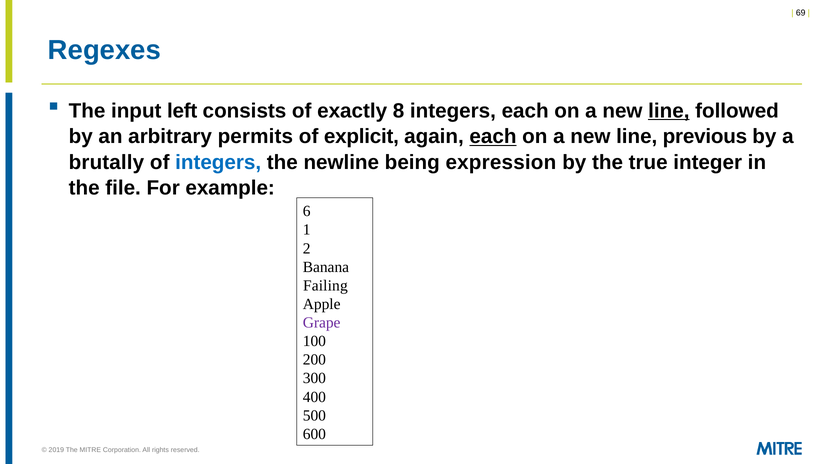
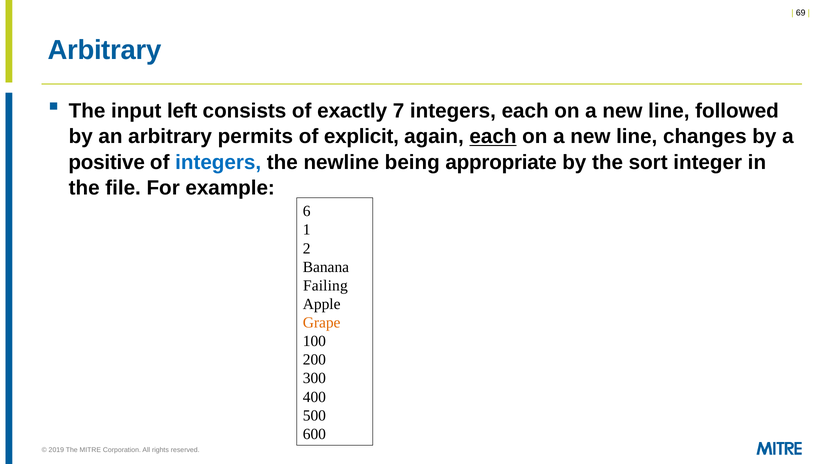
Regexes: Regexes -> Arbitrary (105, 50)
8: 8 -> 7 (399, 111)
line underline: present -> none (669, 111)
previous: previous -> changes (705, 137)
brutally: brutally -> positive (107, 162)
expression: expression -> appropriate (501, 162)
true: true -> sort (648, 162)
Grape colour: purple -> orange (322, 323)
